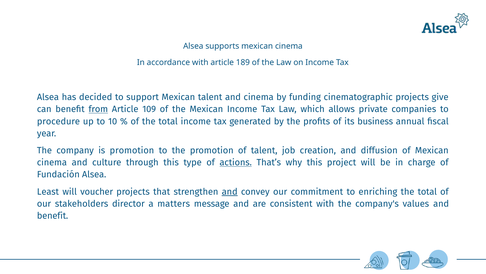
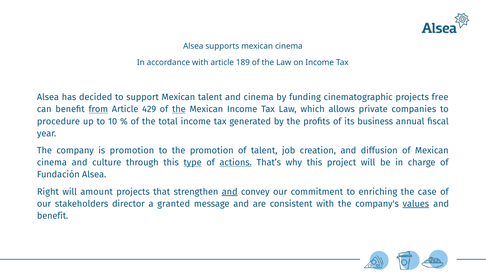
give: give -> free (440, 97)
109: 109 -> 429 (149, 109)
the underline: none -> present (179, 109)
type underline: none -> present (193, 162)
Least: Least -> Right (48, 191)
voucher: voucher -> amount (97, 191)
enriching the total: total -> case (427, 191)
matters: matters -> granted (174, 203)
values underline: none -> present (416, 203)
